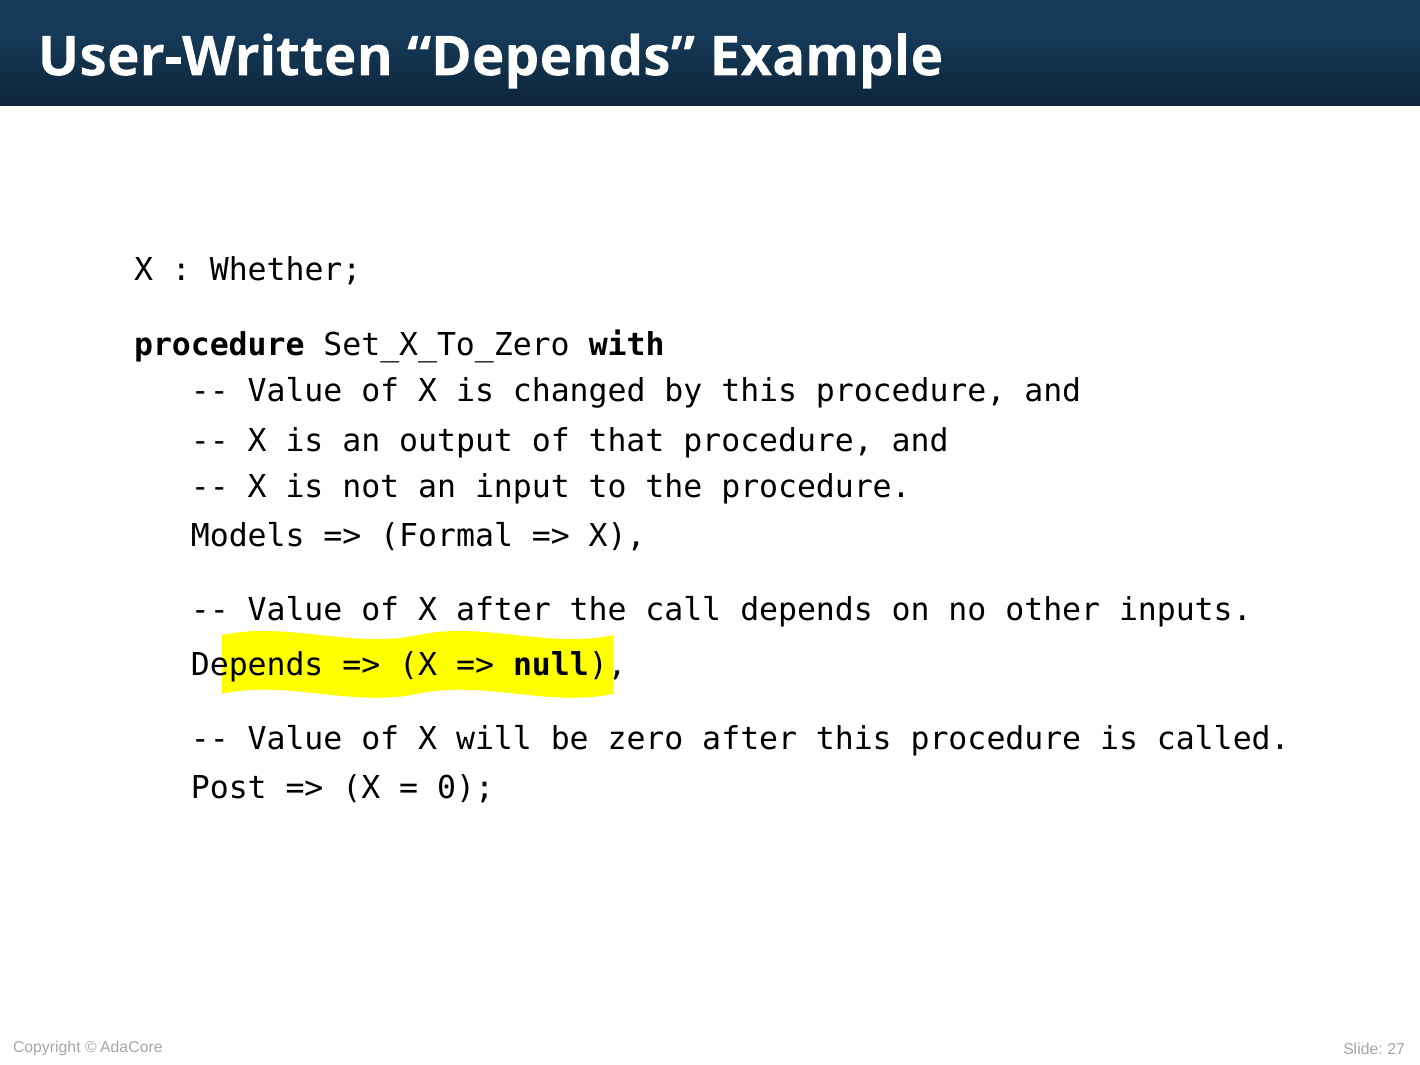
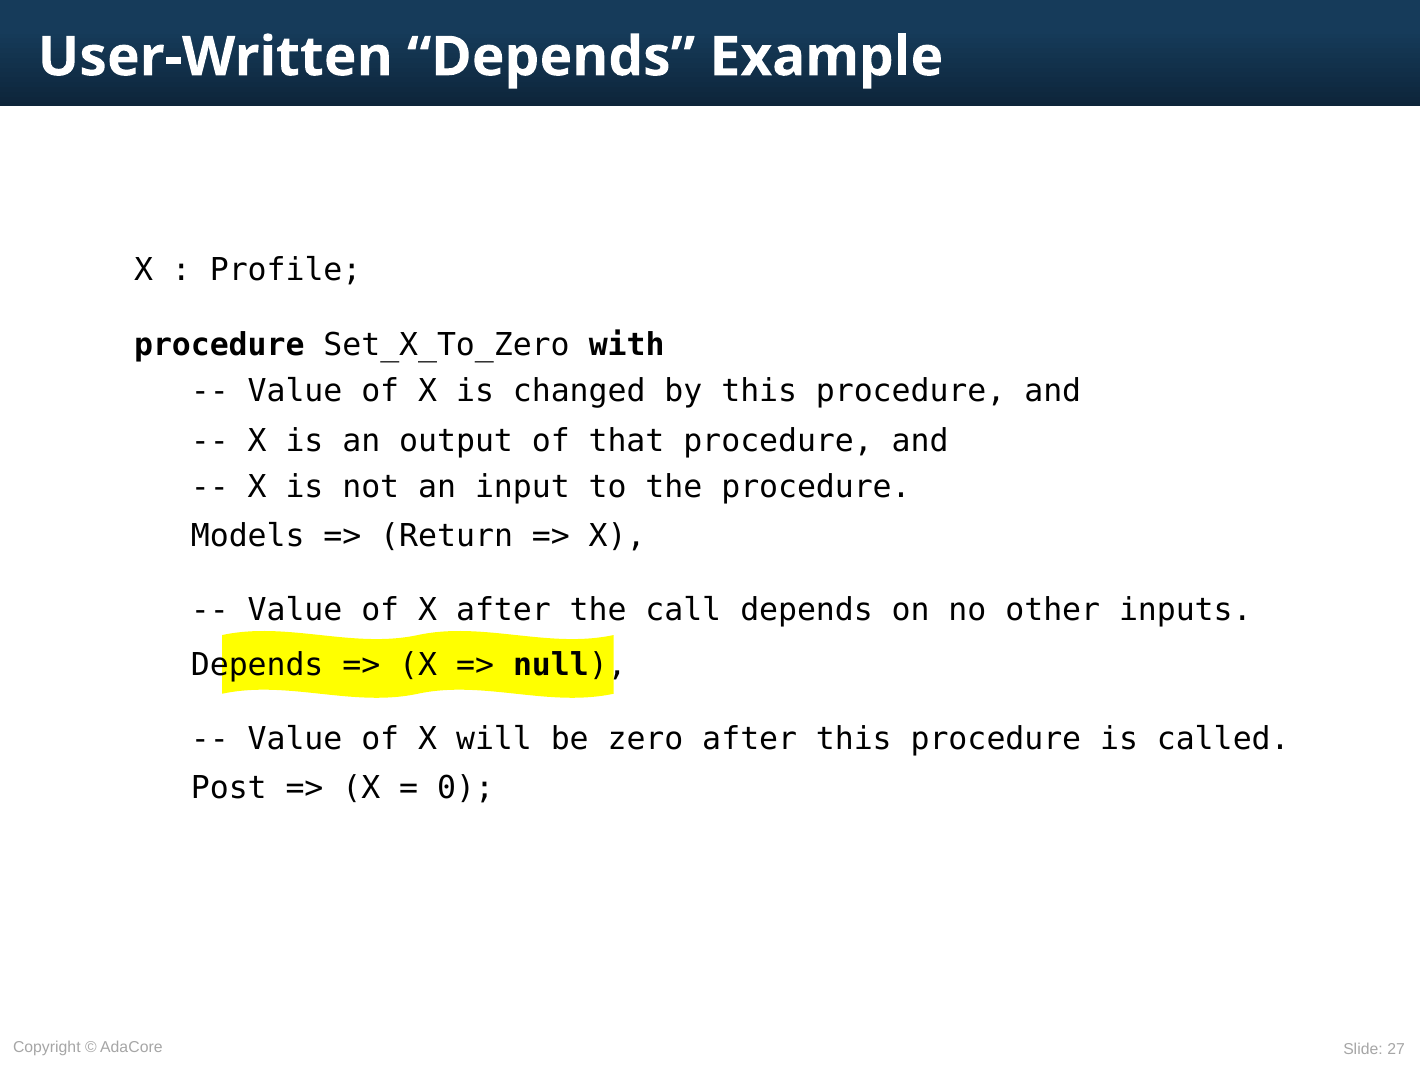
Whether: Whether -> Profile (286, 270)
Formal: Formal -> Return (447, 536)
